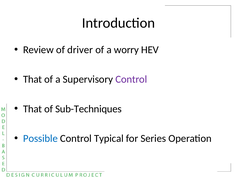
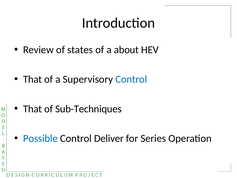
driver: driver -> states (80, 50)
worry: worry -> about (126, 50)
Control colour: purple -> blue (131, 79)
Typical: Typical -> Deliver (109, 138)
